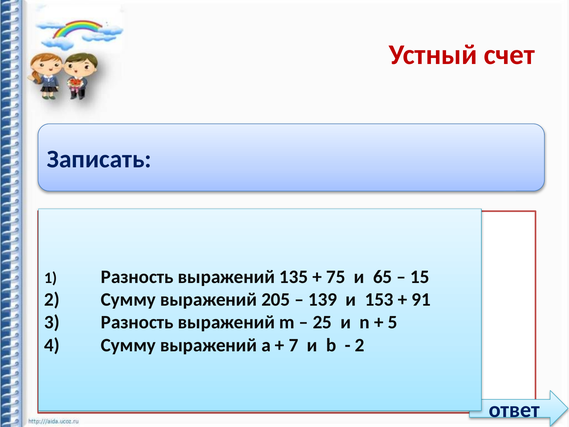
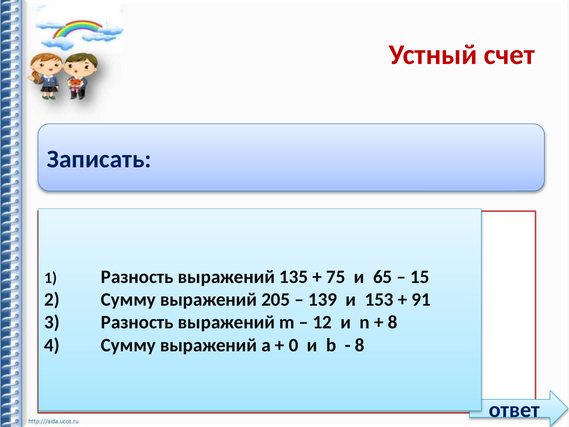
25: 25 -> 12 (322, 322)
5: 5 -> 8 (393, 322)
7: 7 -> 0 (294, 345)
2: 2 -> 8 (360, 345)
